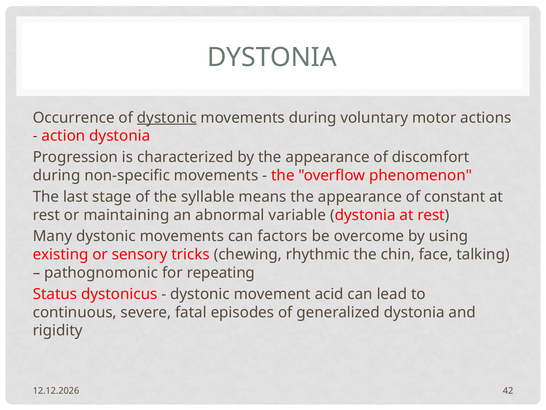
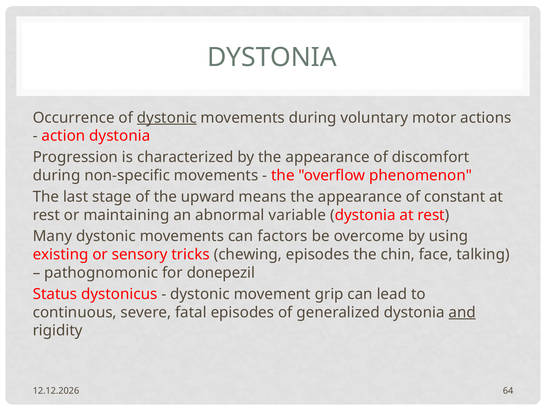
syllable: syllable -> upward (208, 197)
chewing rhythmic: rhythmic -> episodes (318, 254)
repeating: repeating -> donepezil (221, 272)
acid: acid -> grip (329, 294)
and underline: none -> present (462, 312)
42: 42 -> 64 (508, 390)
